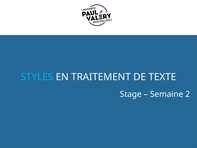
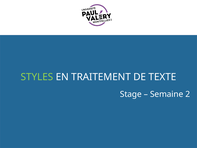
STYLES colour: light blue -> light green (37, 77)
